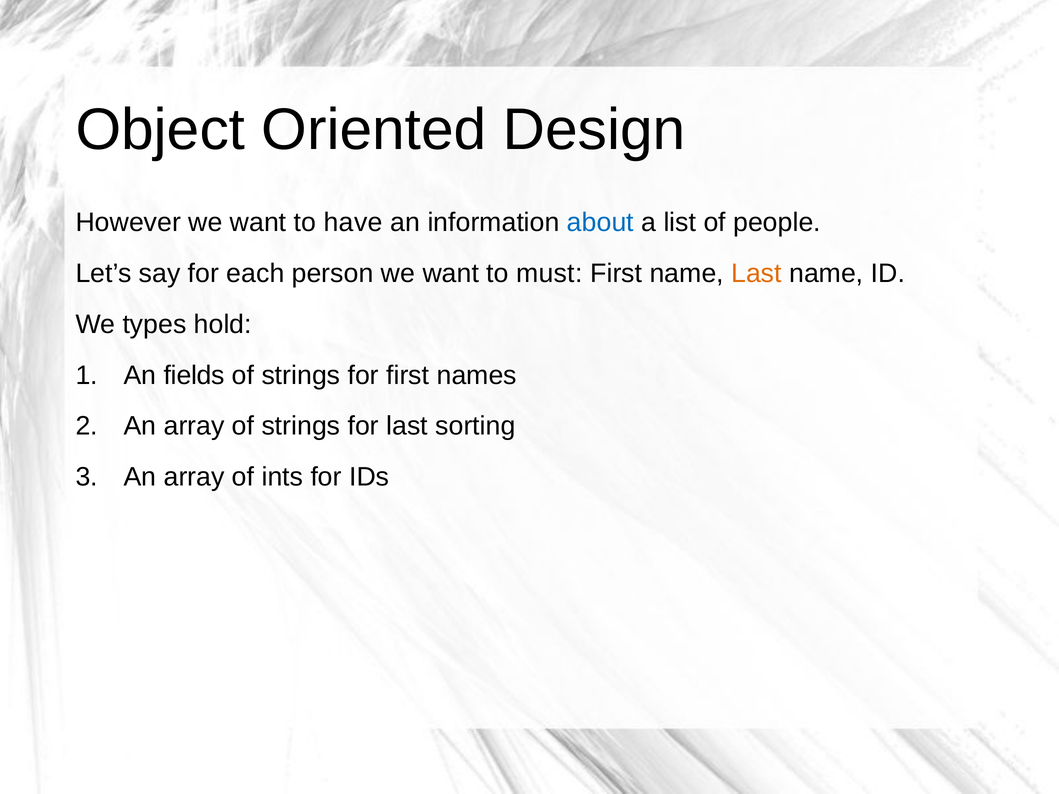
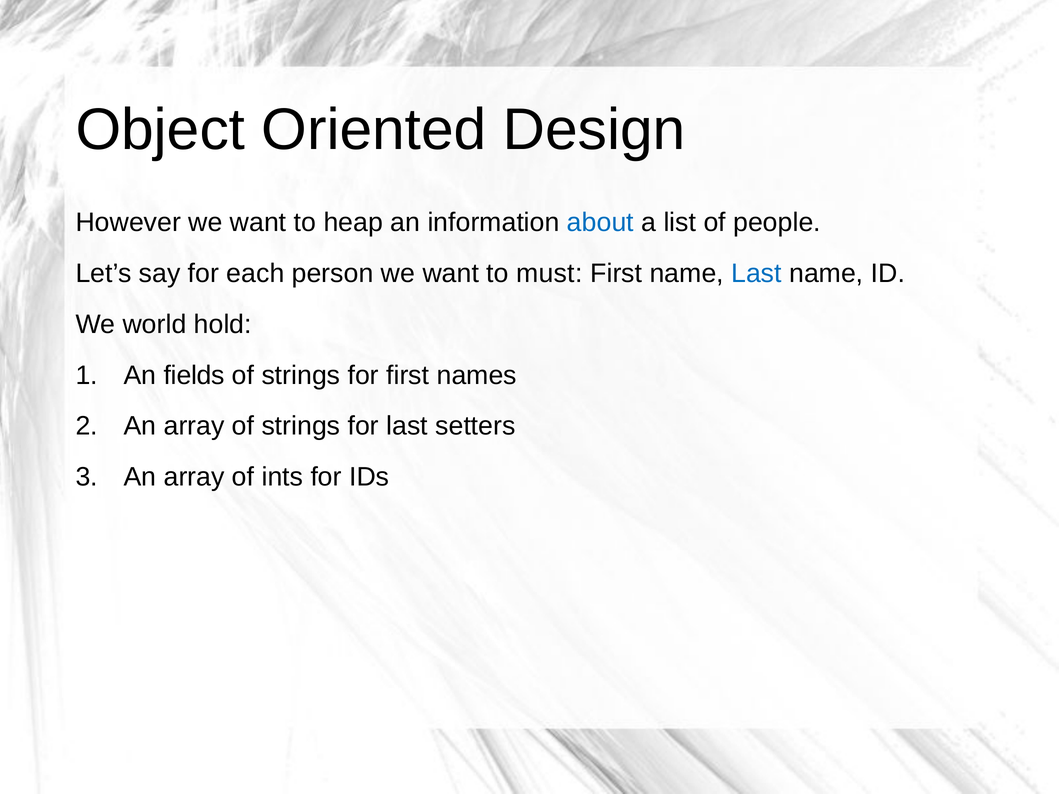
have: have -> heap (353, 223)
Last colour: orange -> blue (756, 274)
types: types -> world (154, 324)
sorting: sorting -> setters (475, 426)
